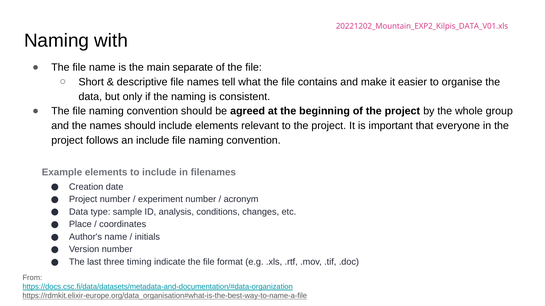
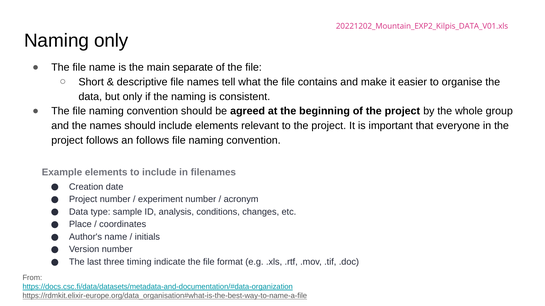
Naming with: with -> only (111, 41)
an include: include -> follows (153, 141)
